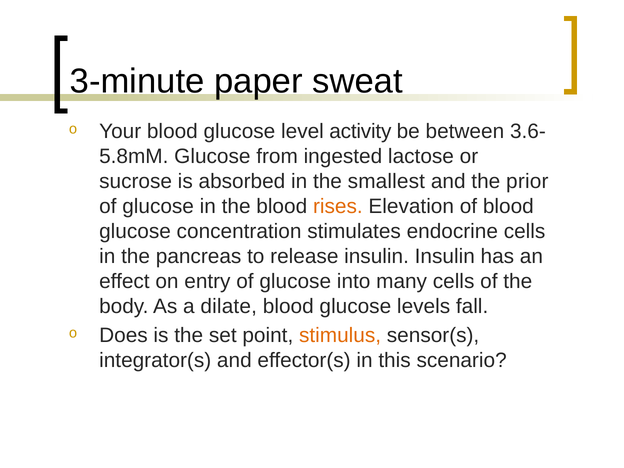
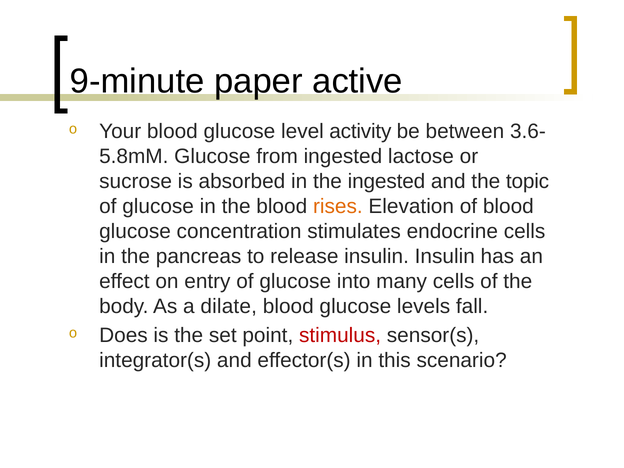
3-minute: 3-minute -> 9-minute (137, 82)
sweat: sweat -> active (357, 82)
the smallest: smallest -> ingested (386, 181)
prior: prior -> topic (528, 181)
stimulus colour: orange -> red (340, 335)
